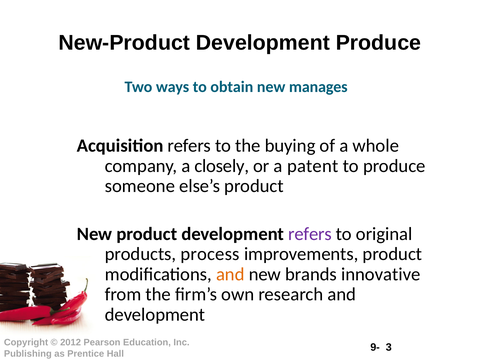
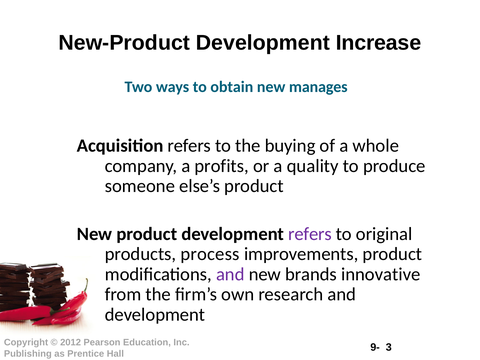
Development Produce: Produce -> Increase (378, 43)
closely: closely -> profits (222, 166)
patent: patent -> quality (313, 166)
and colour: orange -> purple (230, 274)
